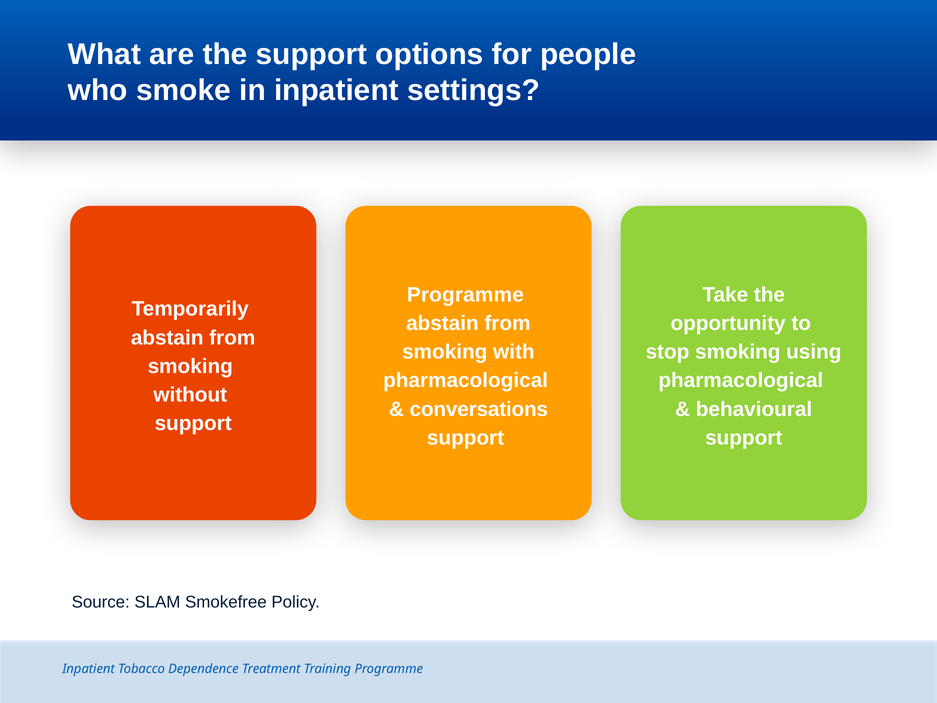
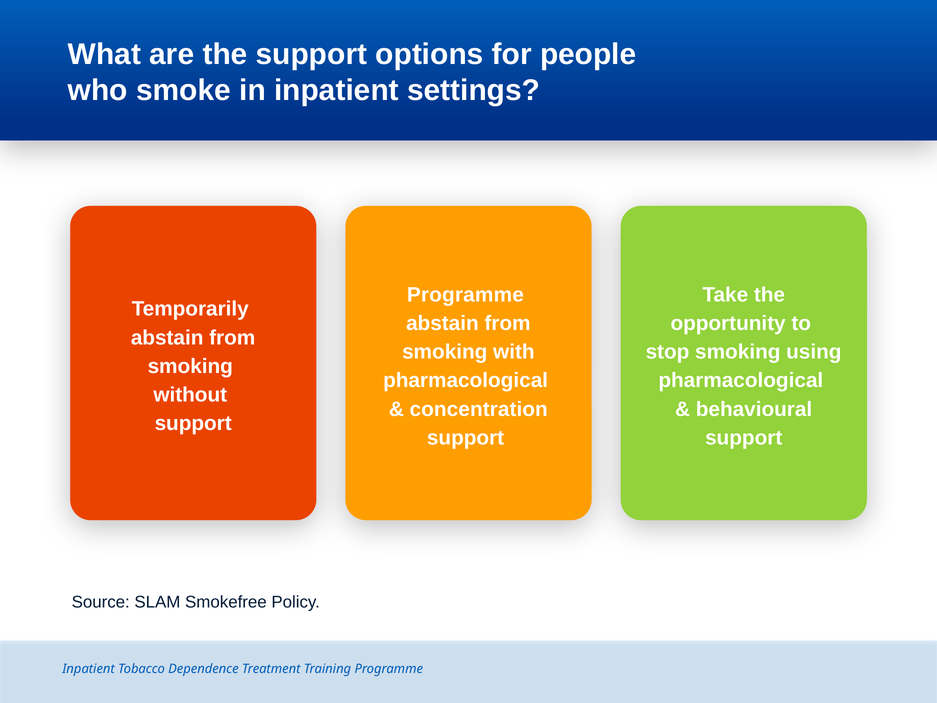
conversations: conversations -> concentration (479, 409)
